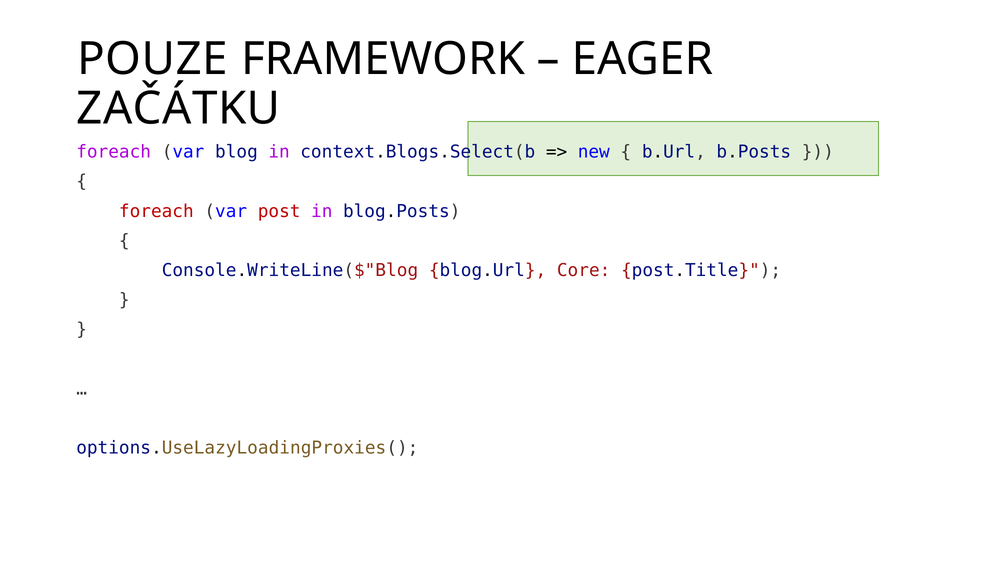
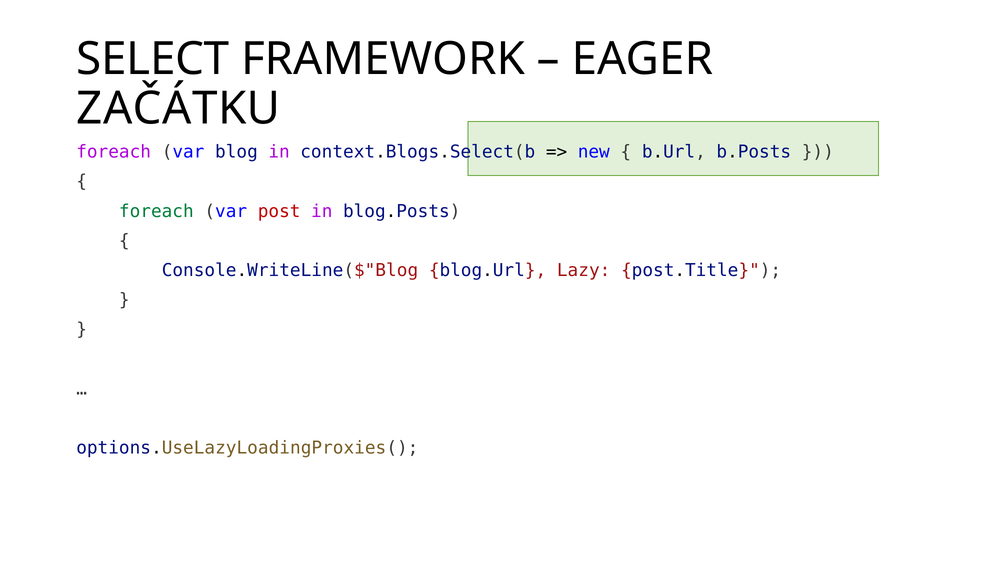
POUZE: POUZE -> SELECT (153, 59)
foreach colour: red -> green (156, 211)
Core: Core -> Lazy (584, 270)
